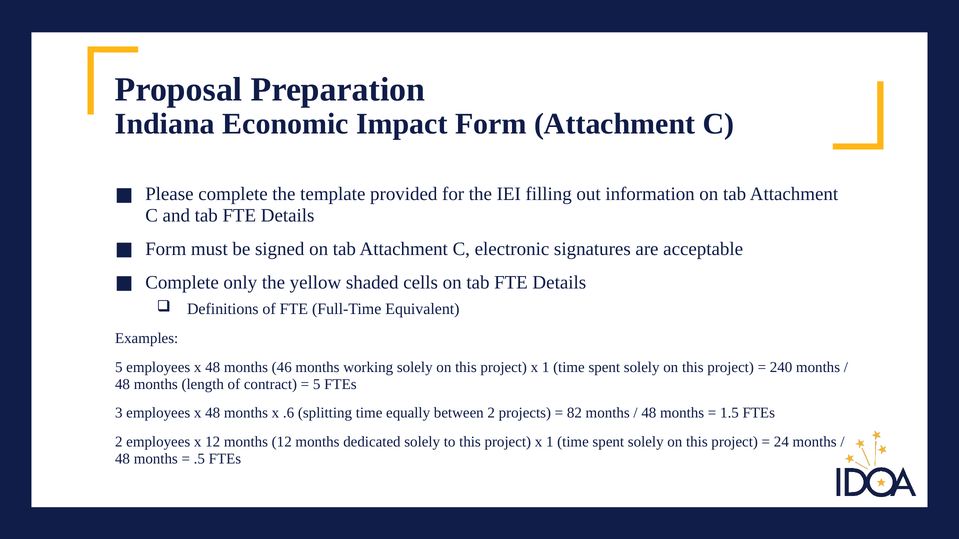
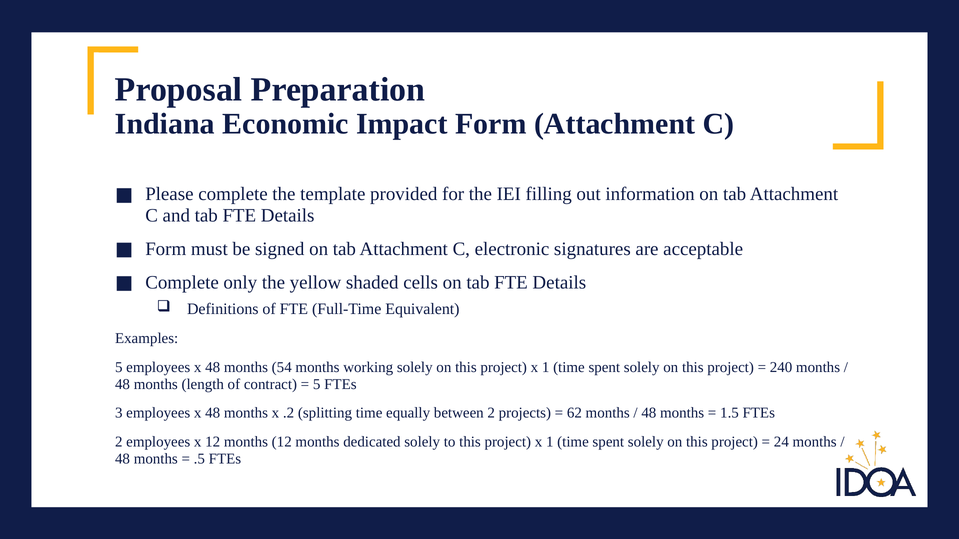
46: 46 -> 54 (282, 368)
.6: .6 -> .2 (289, 413)
82: 82 -> 62 (574, 413)
